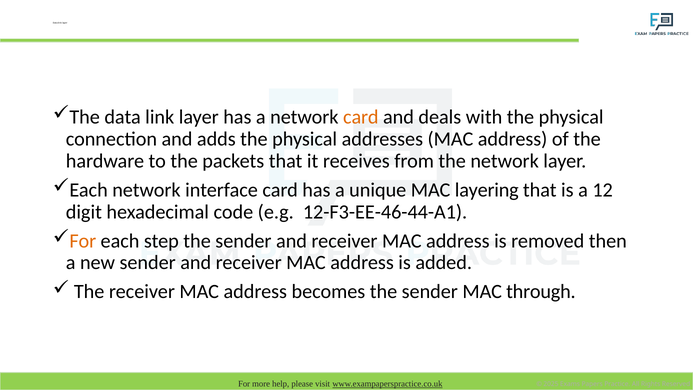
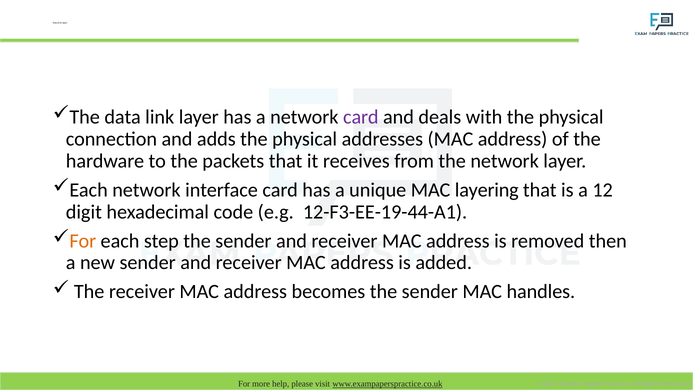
card colour: orange -> purple (361, 117)
12-F3-EE-46-44-A1: 12-F3-EE-46-44-A1 -> 12-F3-EE-19-44-A1 (385, 212)
through: through -> handles (541, 292)
